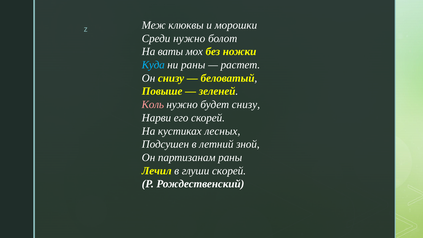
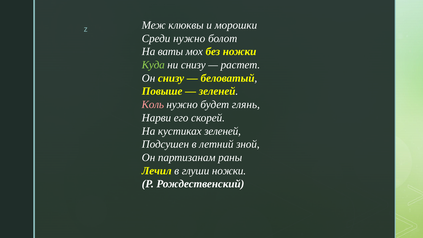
Куда colour: light blue -> light green (153, 65)
ни раны: раны -> снизу (193, 65)
будет снизу: снизу -> глянь (246, 105)
кустиках лесных: лесных -> зеленей (223, 131)
глуши скорей: скорей -> ножки (229, 171)
